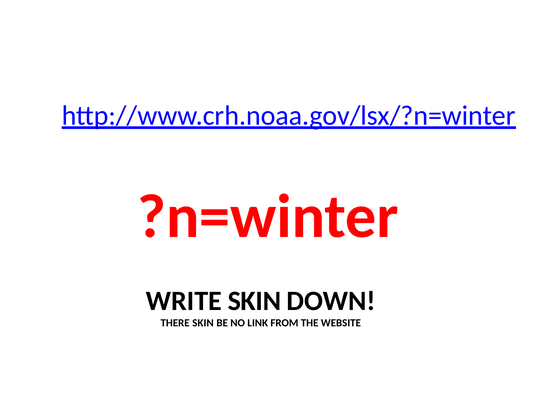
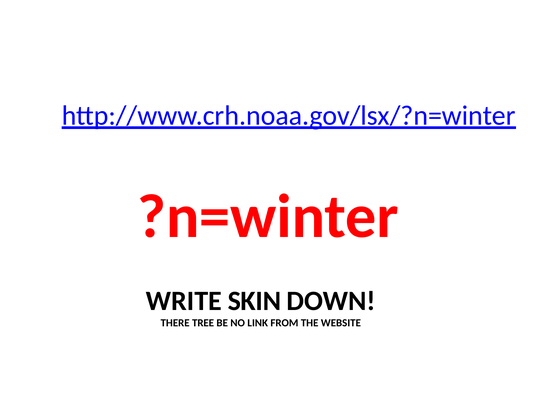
THERE SKIN: SKIN -> TREE (203, 323)
